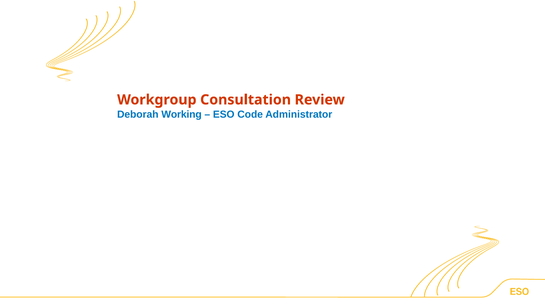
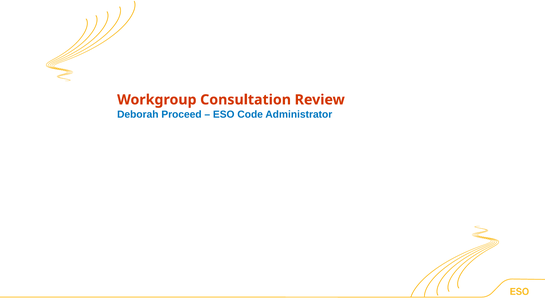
Working: Working -> Proceed (182, 114)
